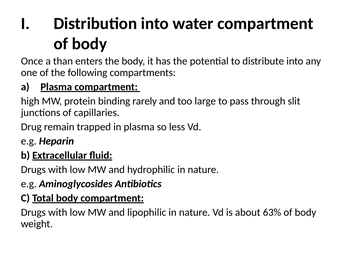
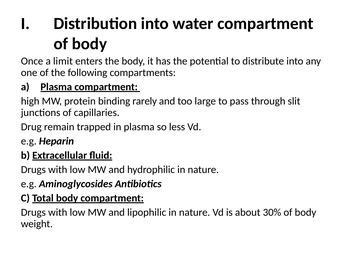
than: than -> limit (63, 61)
63%: 63% -> 30% (272, 212)
